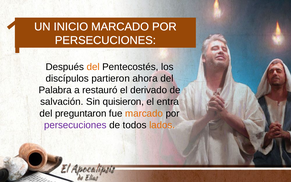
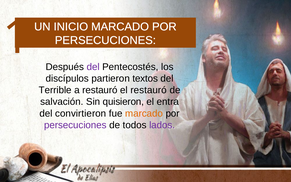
del colour: orange -> purple (93, 67)
ahora: ahora -> textos (145, 78)
Palabra: Palabra -> Terrible (55, 90)
el derivado: derivado -> restauró (149, 90)
preguntaron: preguntaron -> convirtieron (81, 113)
lados colour: orange -> purple (162, 125)
